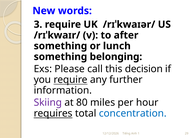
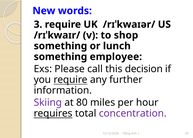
after: after -> shop (126, 35)
belonging: belonging -> employee (116, 57)
concentration colour: blue -> purple (133, 113)
